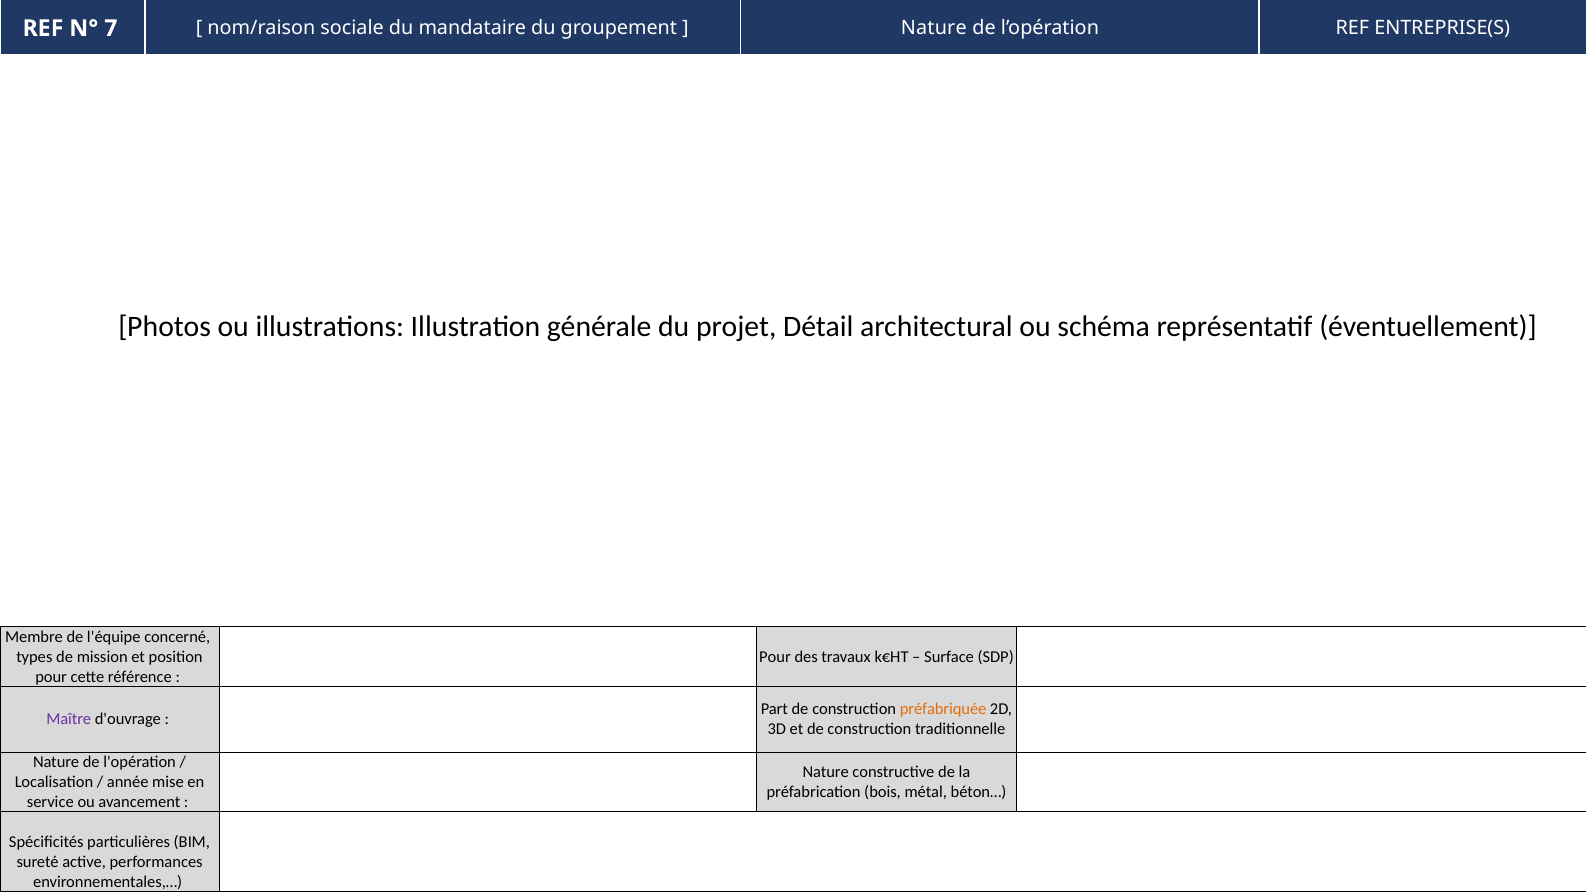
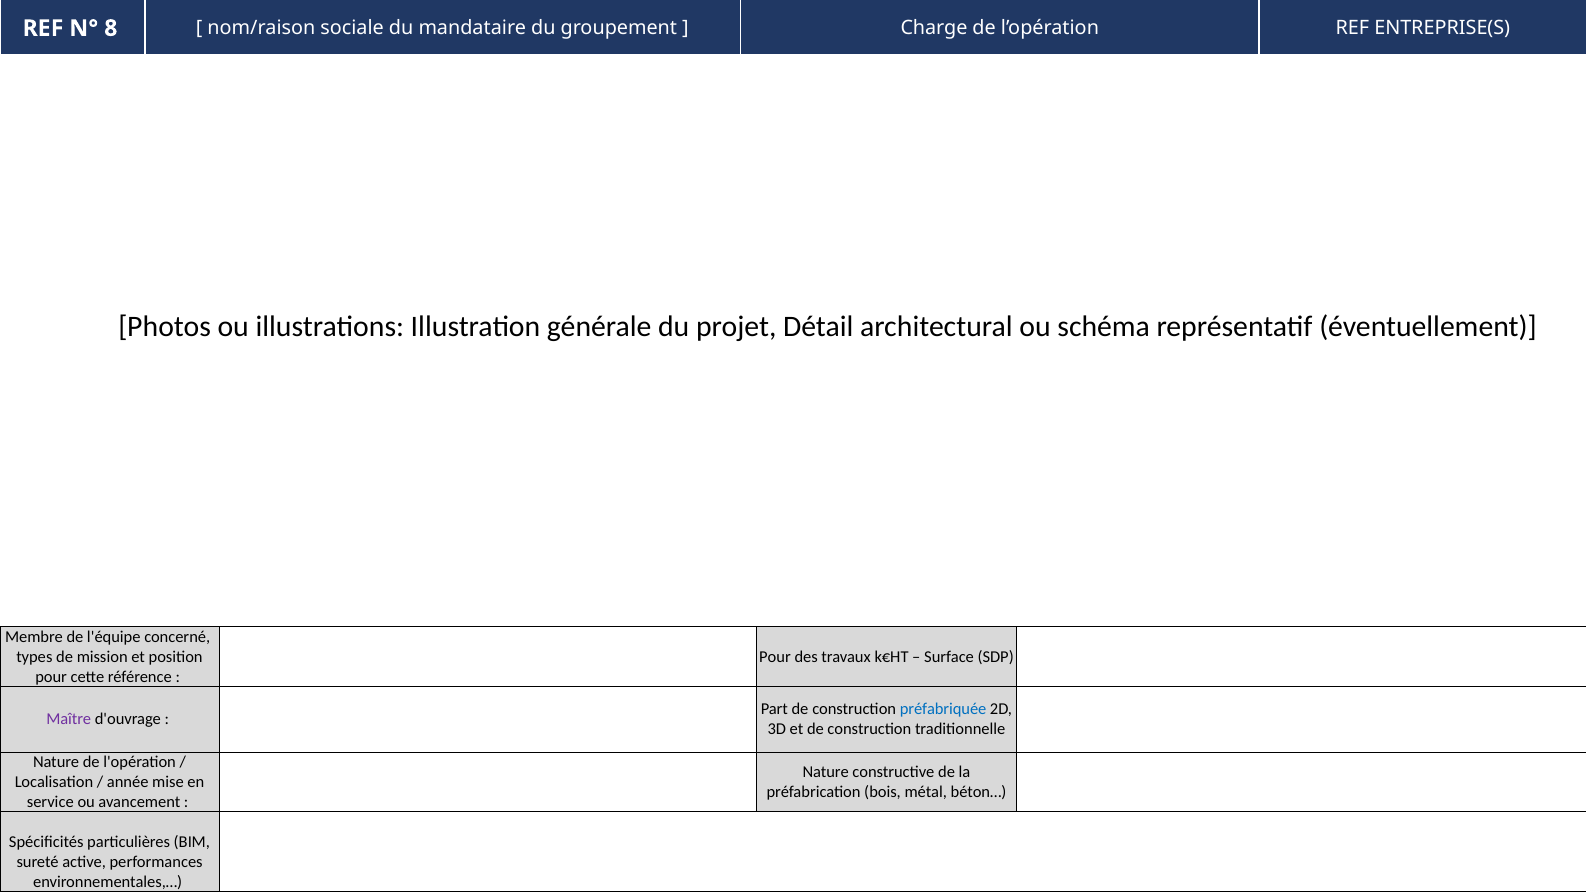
7: 7 -> 8 (111, 28)
Nature: Nature -> Charge (934, 28)
préfabriquée colour: orange -> blue (943, 710)
